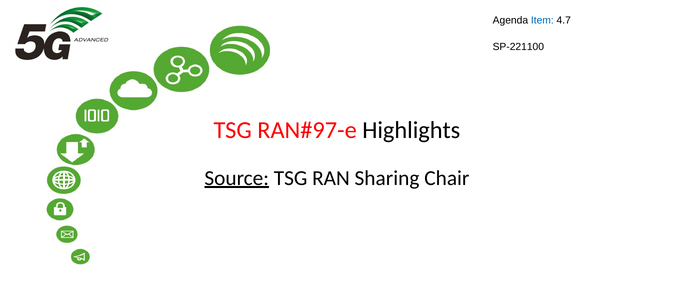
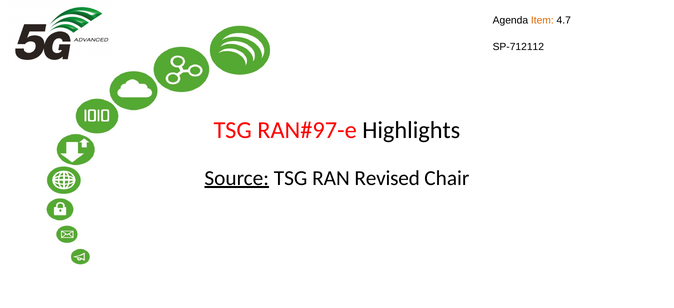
Item colour: blue -> orange (542, 21)
SP-221100: SP-221100 -> SP-712112 (518, 47)
Sharing: Sharing -> Revised (387, 178)
